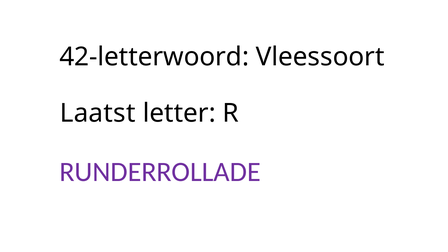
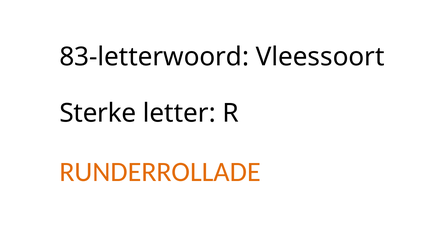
42-letterwoord: 42-letterwoord -> 83-letterwoord (154, 57)
Laatst: Laatst -> Sterke (98, 113)
RUNDERROLLADE colour: purple -> orange (160, 172)
